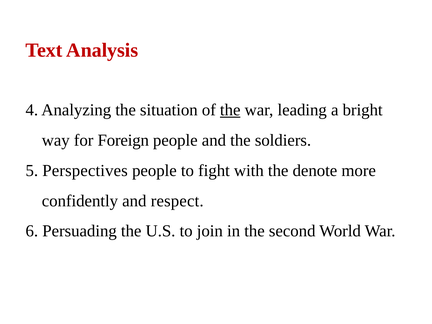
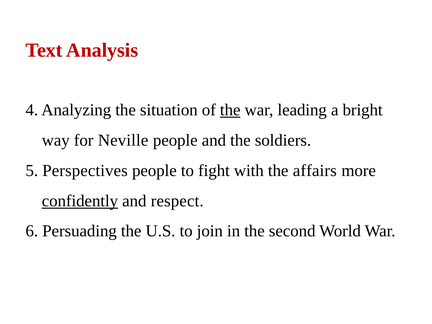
Foreign: Foreign -> Neville (123, 140)
denote: denote -> affairs (315, 171)
confidently underline: none -> present (80, 201)
